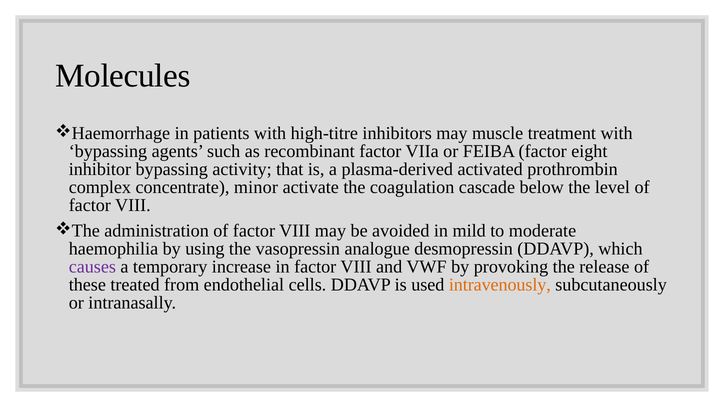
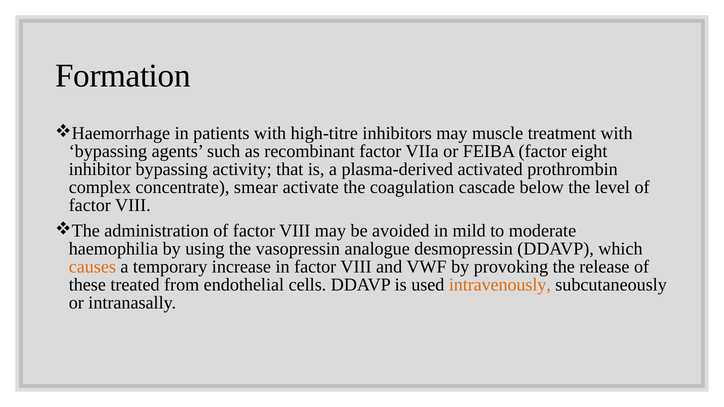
Molecules: Molecules -> Formation (123, 76)
minor: minor -> smear (256, 187)
causes colour: purple -> orange (92, 267)
